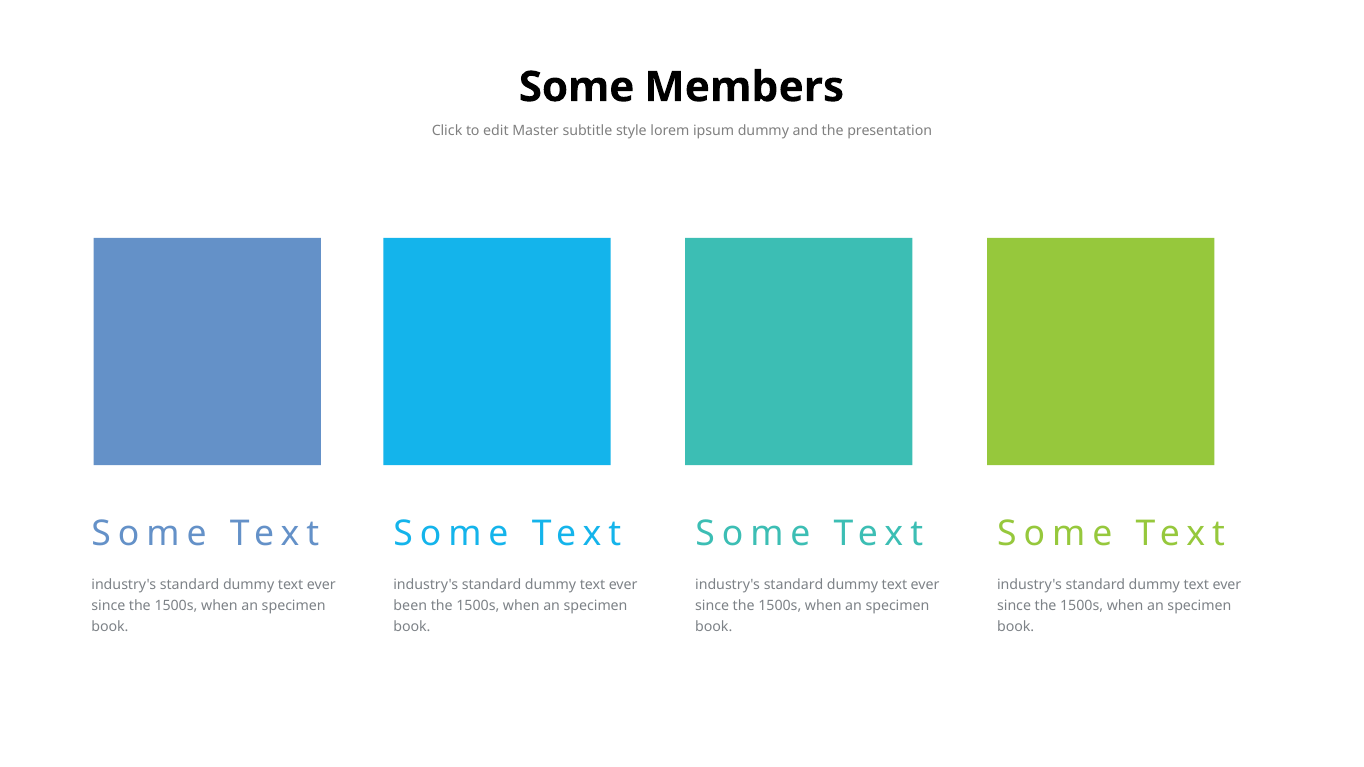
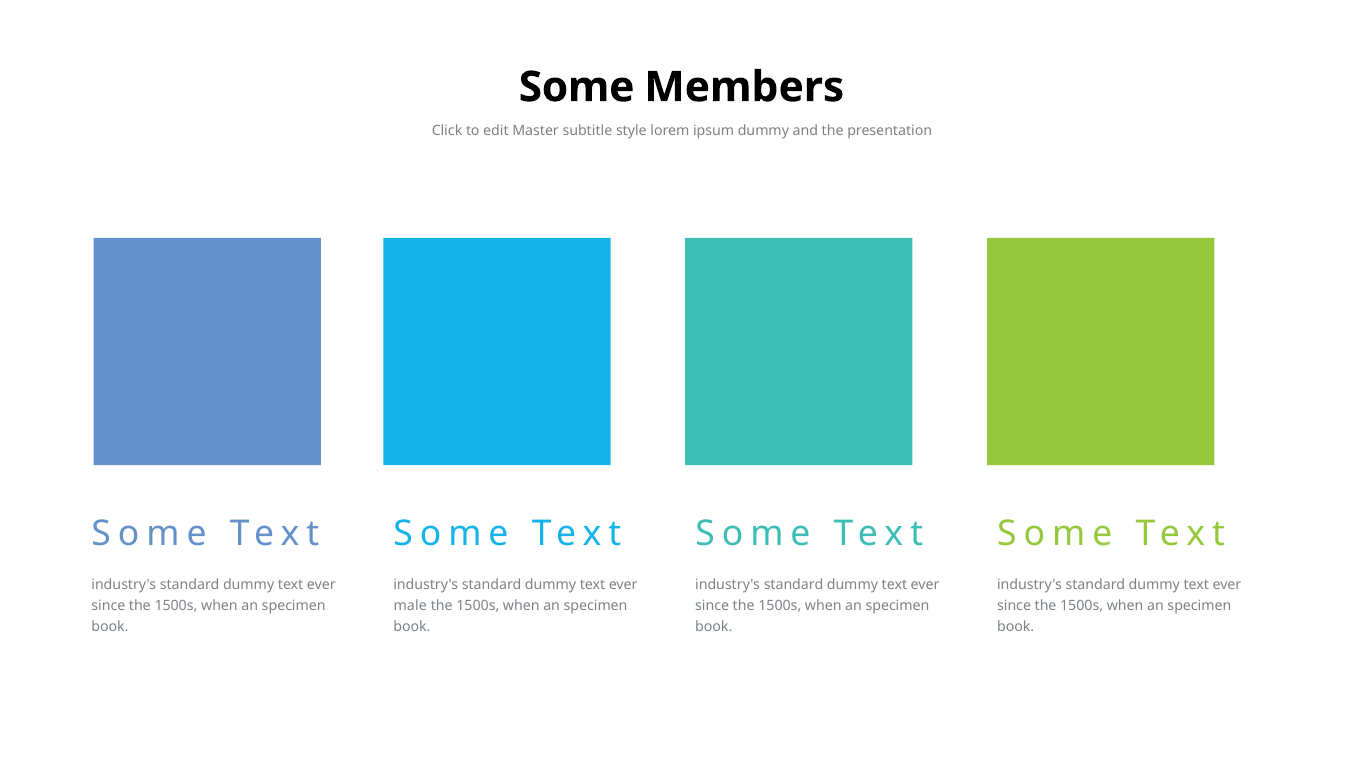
been: been -> male (410, 606)
